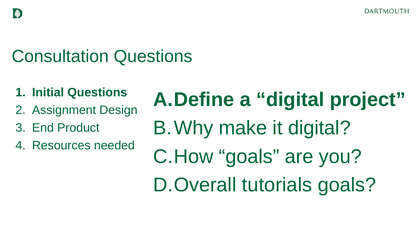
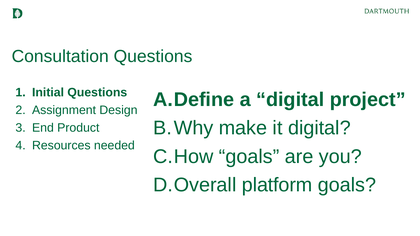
tutorials: tutorials -> platform (277, 185)
